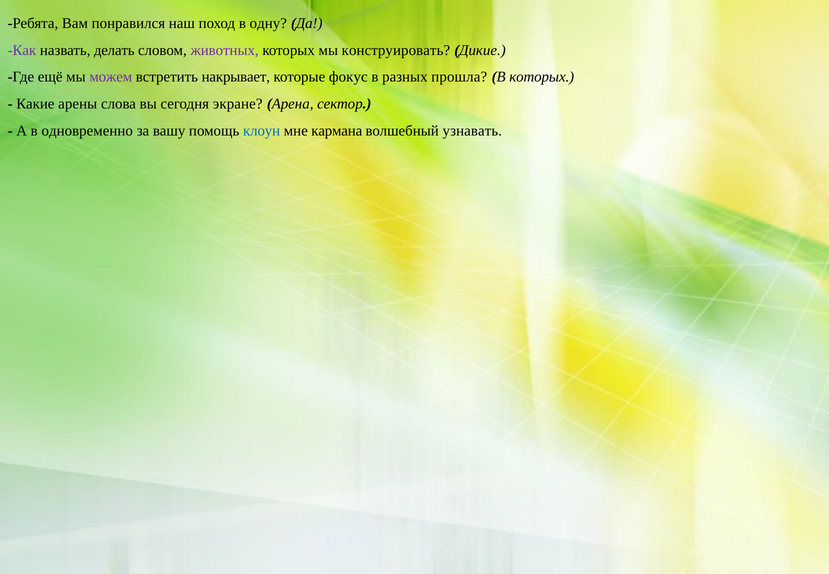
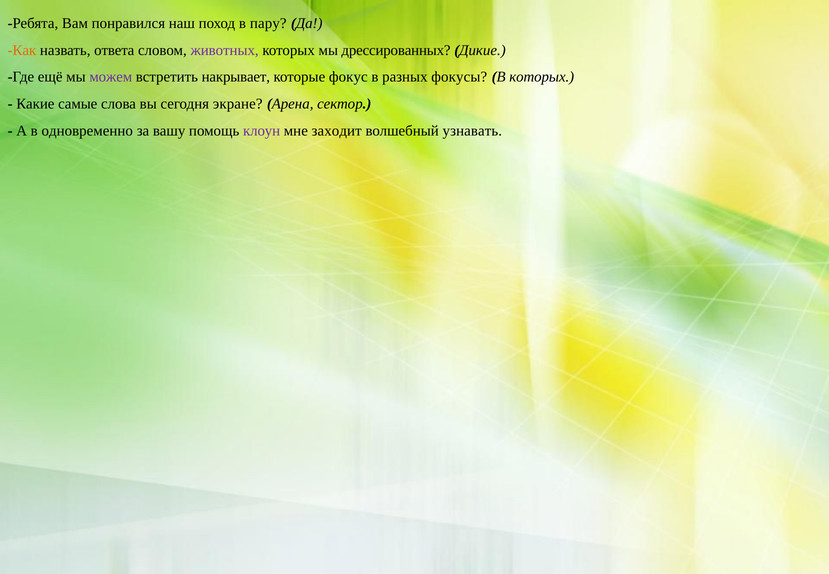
одну: одну -> пару (268, 23)
Как colour: purple -> orange (22, 50)
делать: делать -> ответа (114, 50)
конструировать: конструировать -> дрессированных (396, 50)
прошла: прошла -> фокусы (459, 77)
арены: арены -> самые (78, 104)
клоун colour: blue -> purple (262, 131)
кармана: кармана -> заходит (337, 131)
